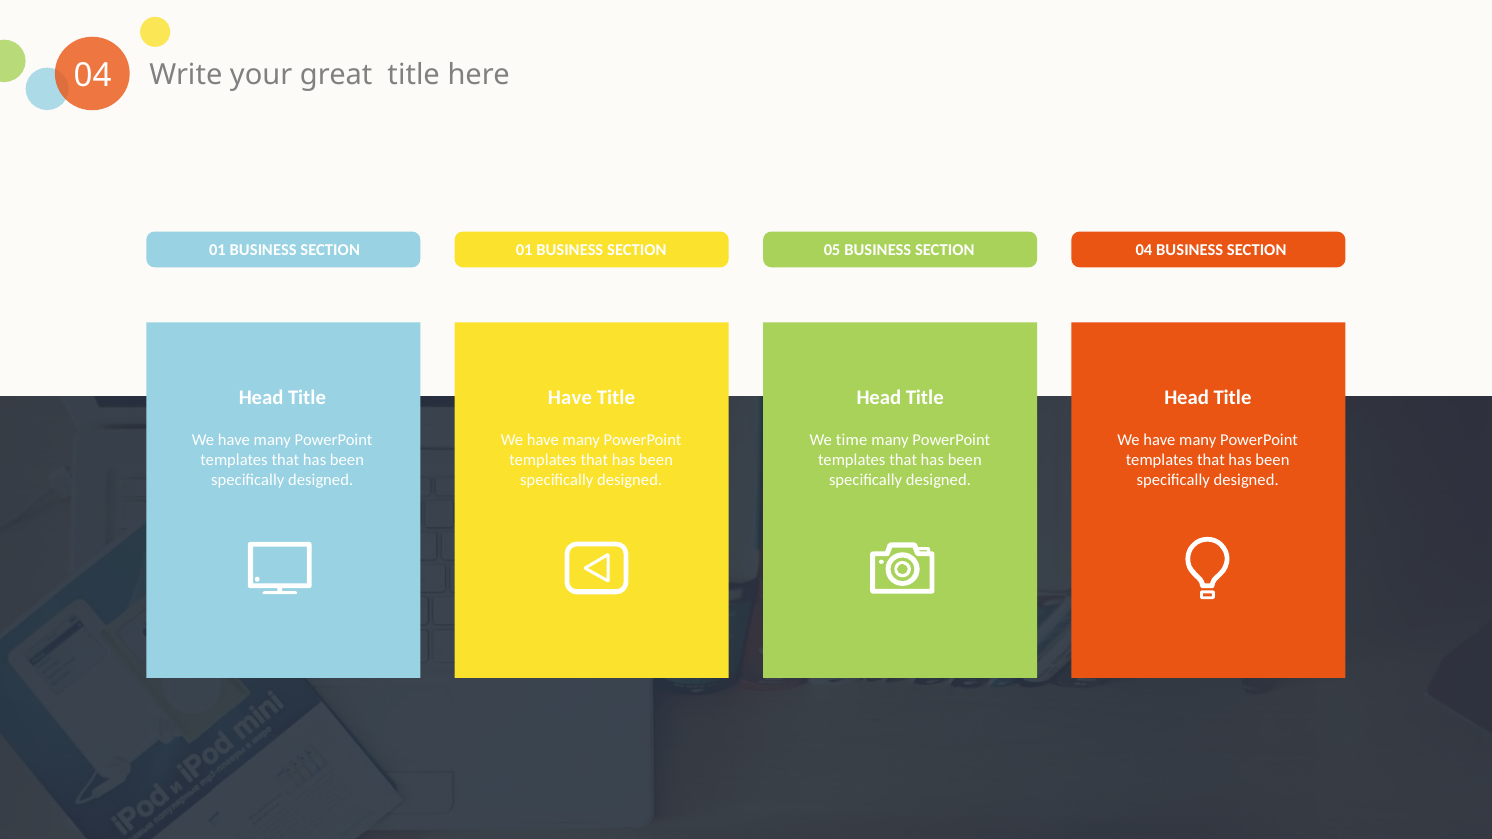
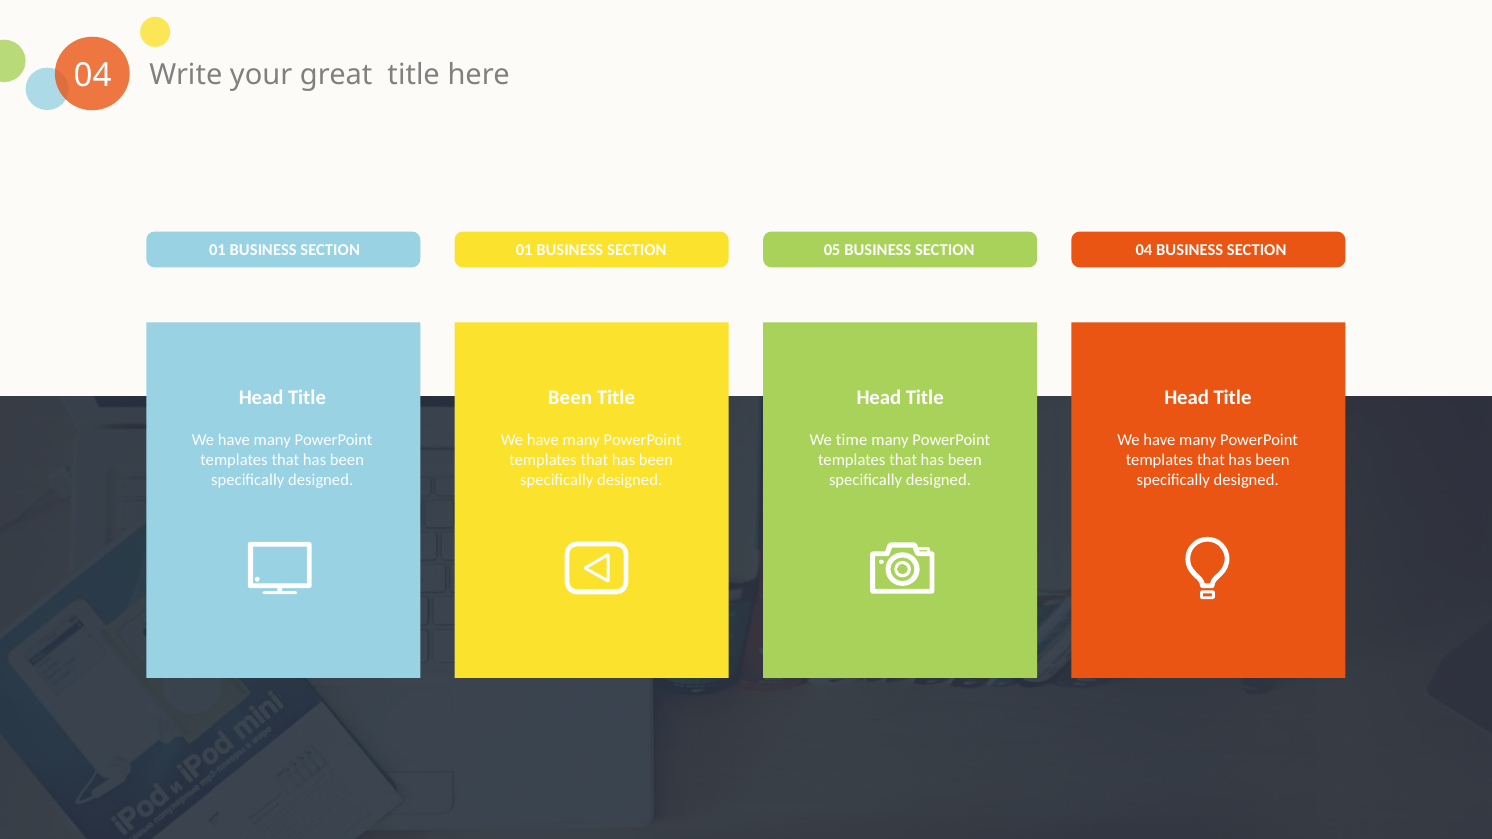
Have: Have -> Been (570, 398)
